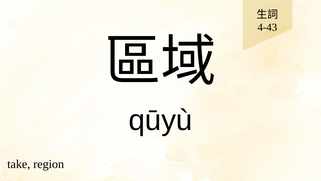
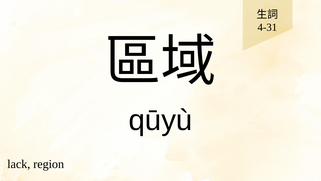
4-43: 4-43 -> 4-31 (267, 27)
take: take -> lack (19, 164)
